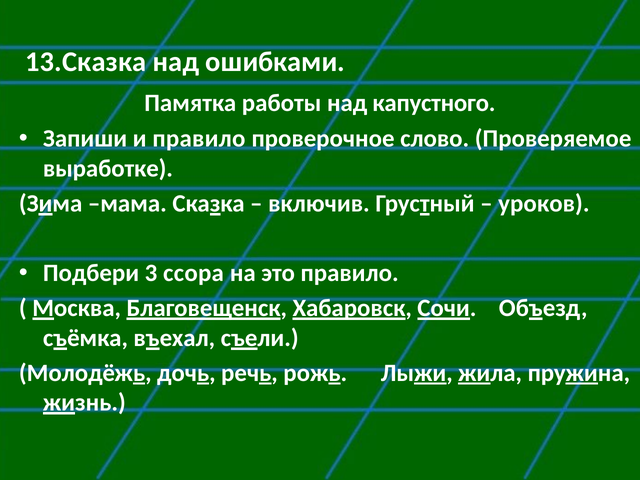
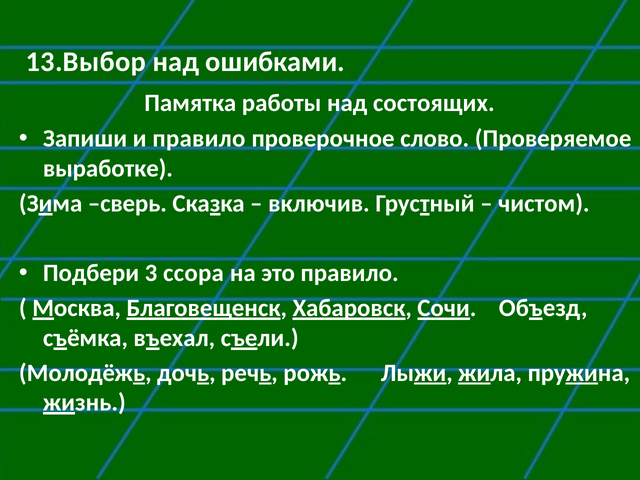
13.Сказка: 13.Сказка -> 13.Выбор (86, 62)
капустного: капустного -> состоящих (434, 103)
мама: мама -> сверь (127, 203)
уроков: уроков -> чистом (544, 203)
